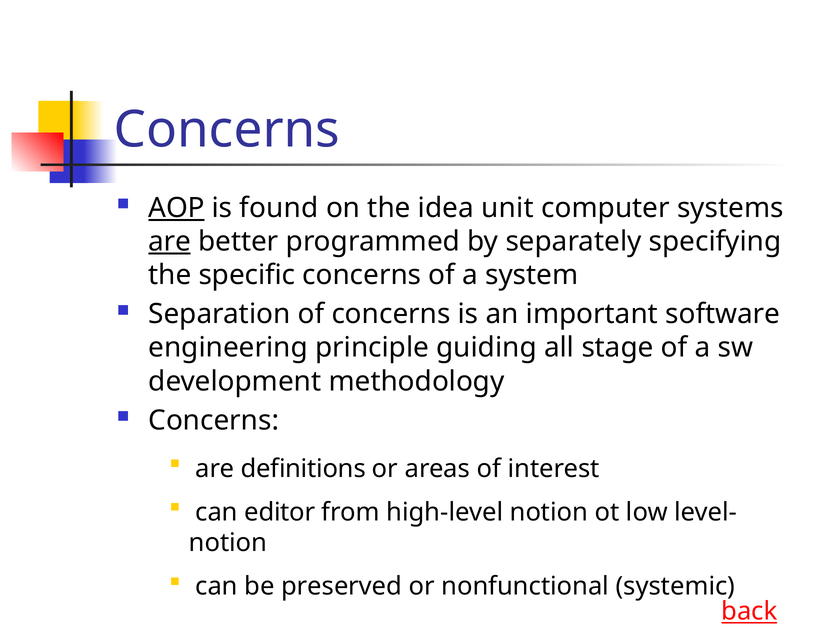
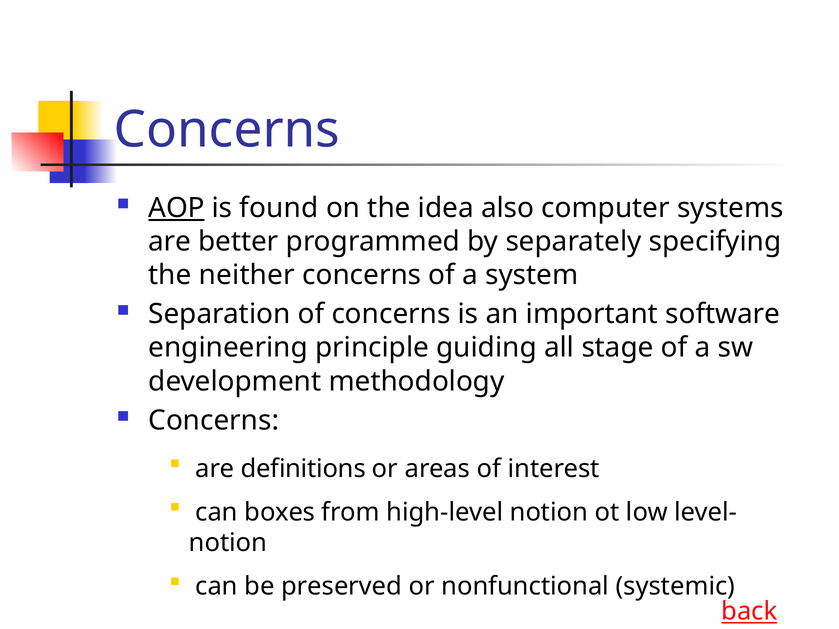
unit: unit -> also (508, 208)
are underline: present -> none (170, 242)
specific: specific -> neither (247, 275)
editor: editor -> boxes (280, 512)
